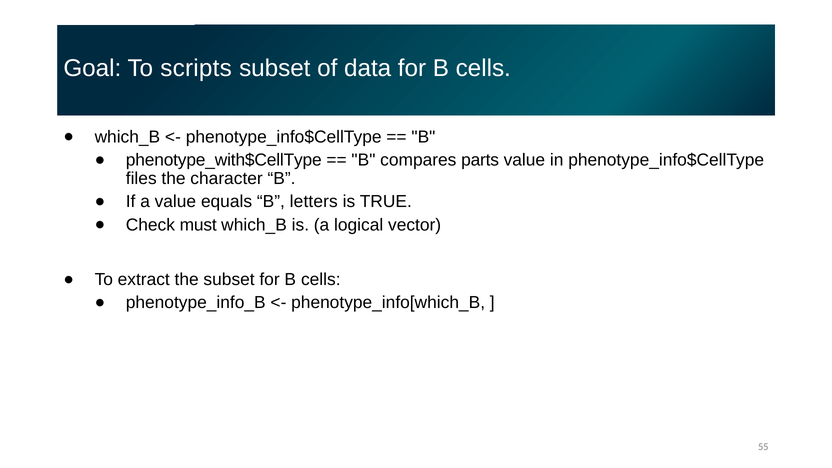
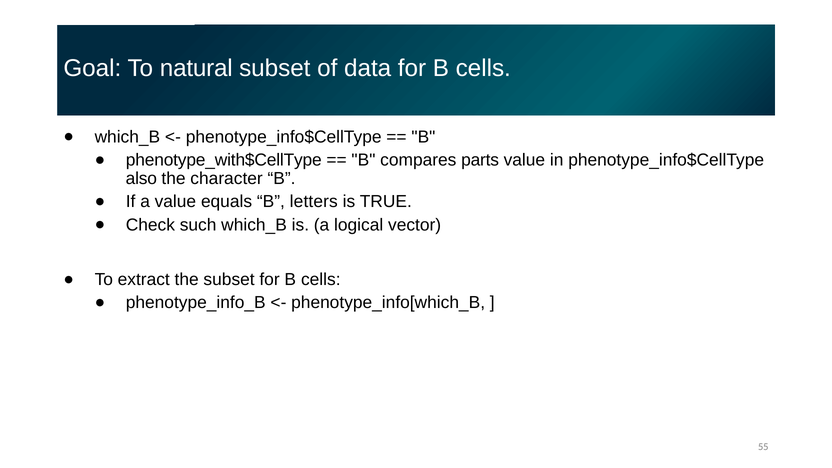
scripts: scripts -> natural (196, 68)
files: files -> also (141, 179)
must: must -> such (198, 225)
